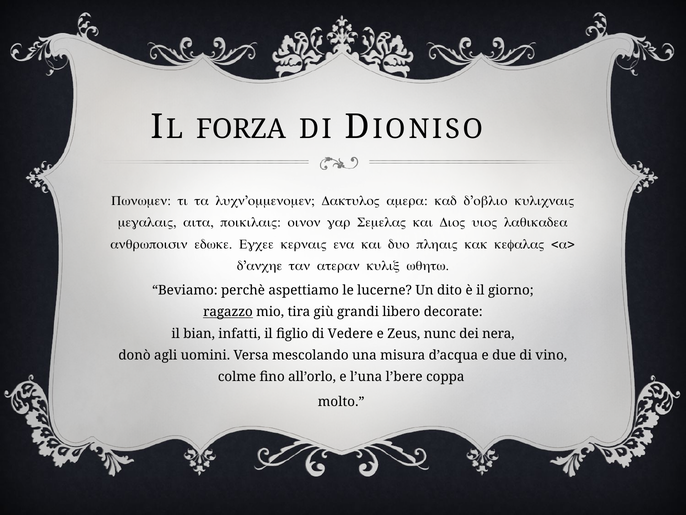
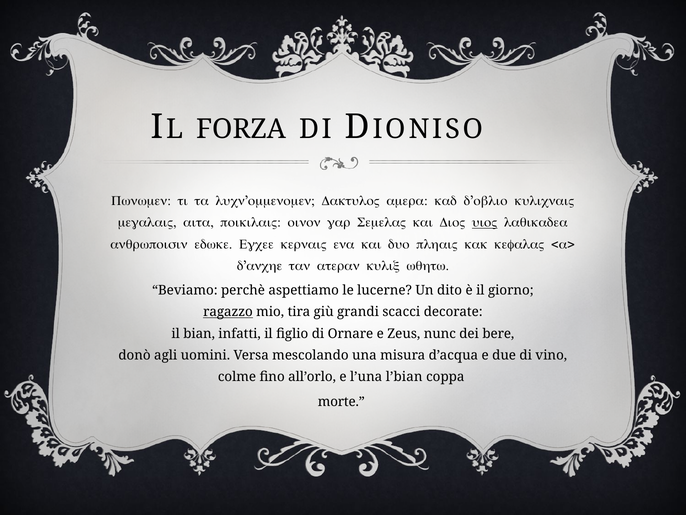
uioV underline: none -> present (485, 222)
libero: libero -> scacci (401, 312)
Vedere: Vedere -> Ornare (350, 333)
nera: nera -> bere (498, 333)
l’bere: l’bere -> l’bian (404, 377)
molto: molto -> morte (341, 401)
